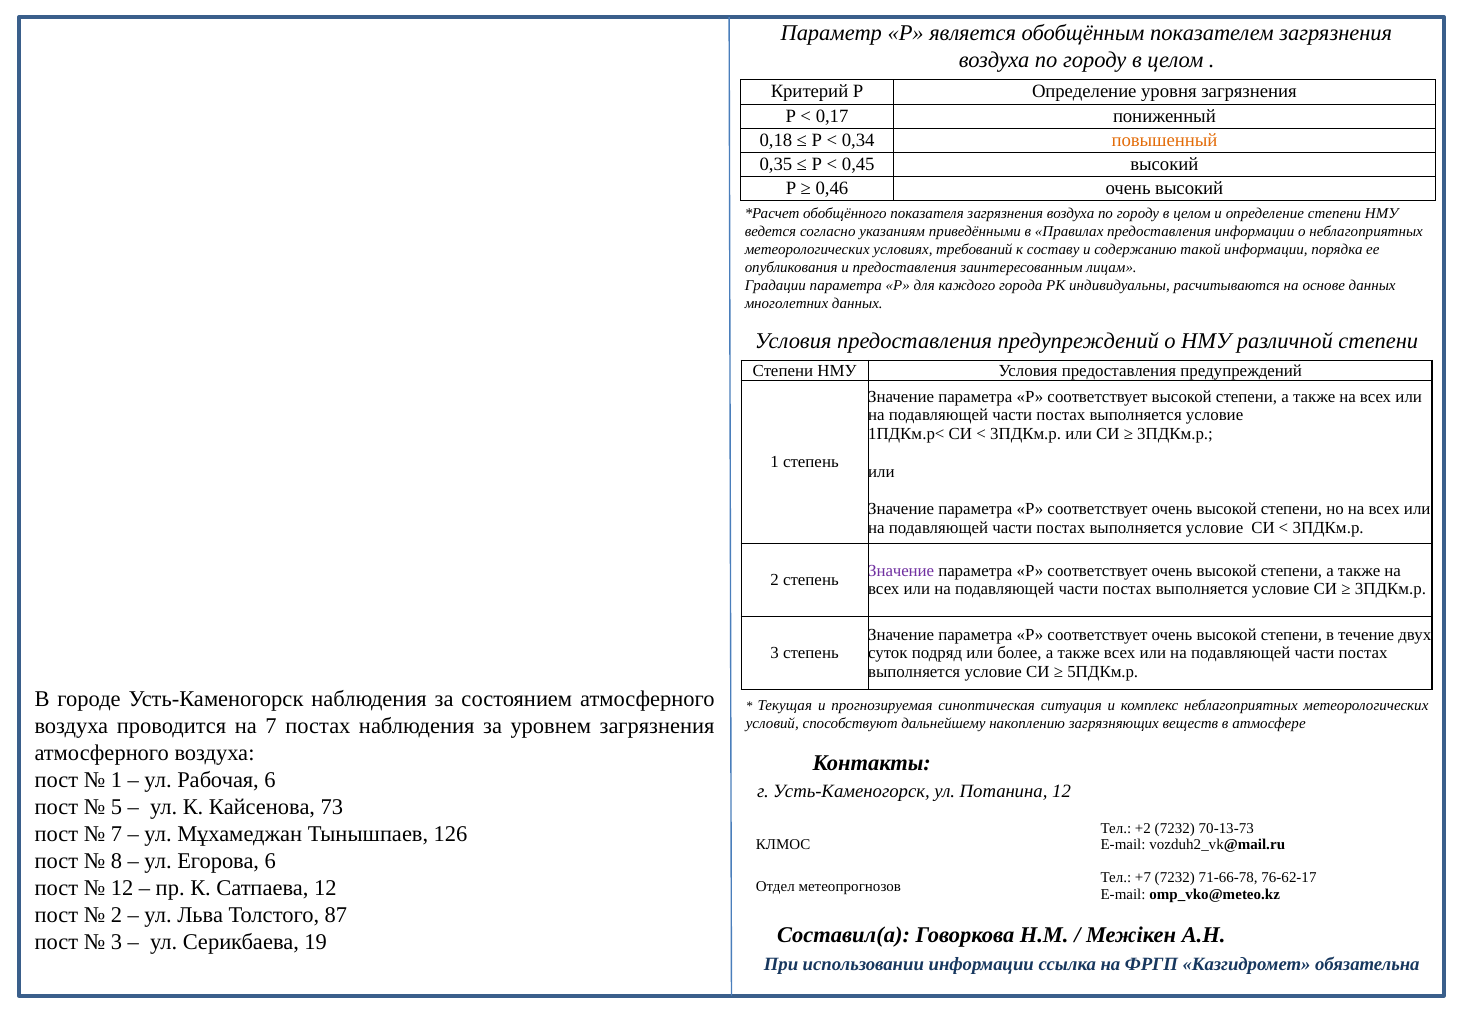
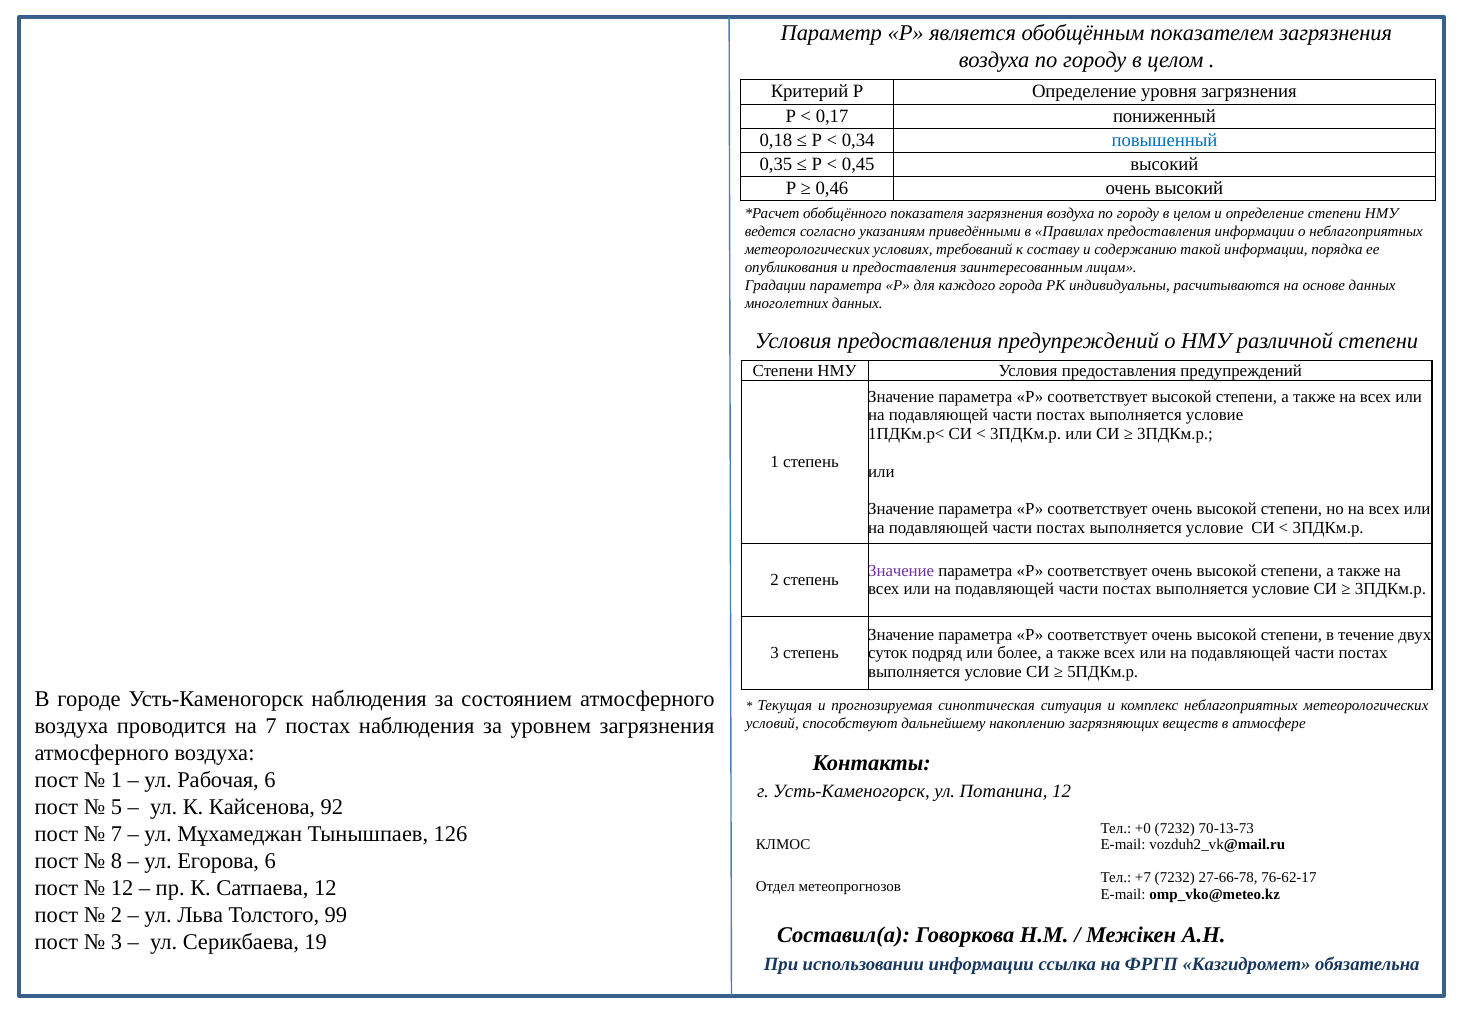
повышенный colour: orange -> blue (1164, 140)
73: 73 -> 92 (332, 807)
+2: +2 -> +0 (1143, 828)
71-66-78: 71-66-78 -> 27-66-78 (1228, 878)
87: 87 -> 99 (336, 915)
